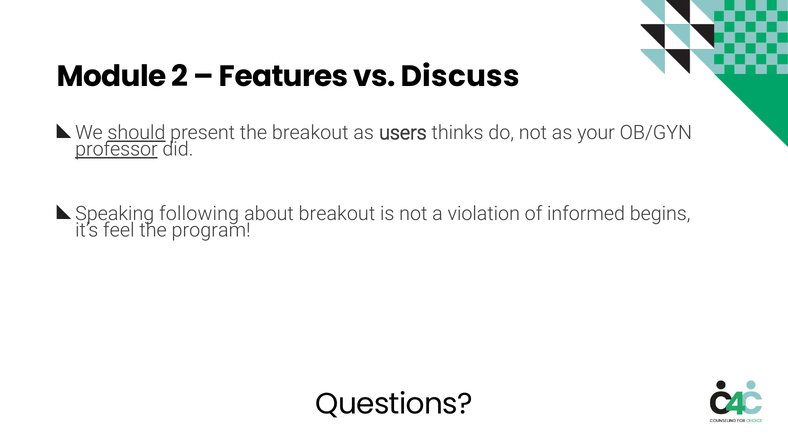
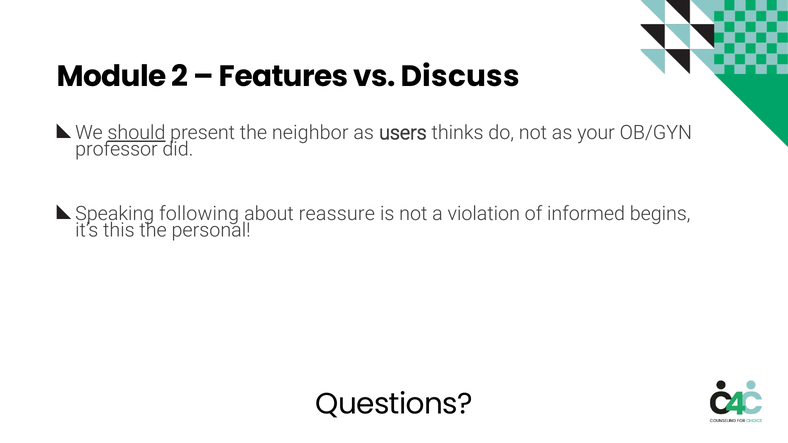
the breakout: breakout -> neighbor (310, 133)
professor underline: present -> none (116, 149)
about breakout: breakout -> reassure (337, 214)
feel: feel -> this (119, 230)
program: program -> personal (211, 230)
